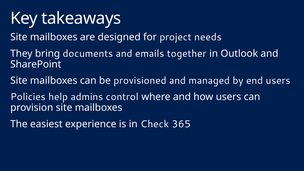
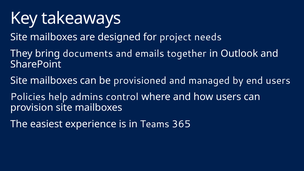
Check: Check -> Teams (155, 124)
